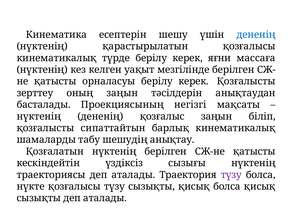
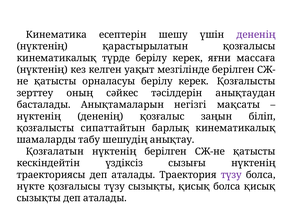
дененің colour: blue -> purple (256, 35)
оның заңын: заңын -> сәйкес (122, 93)
Проекциясының: Проекциясының -> Анықтамаларын (122, 105)
